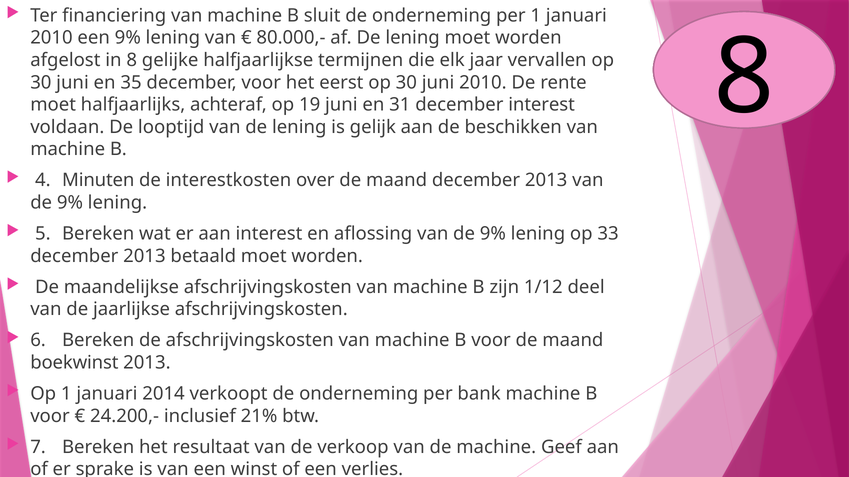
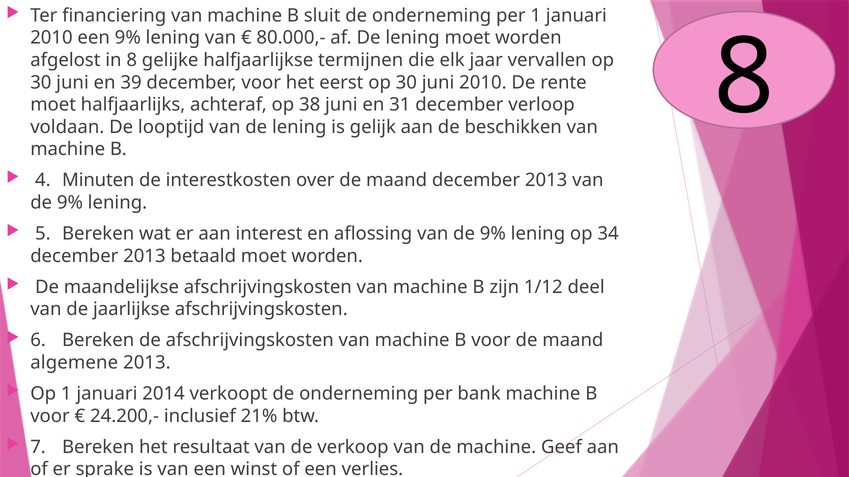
35: 35 -> 39 (131, 82)
19: 19 -> 38 (310, 105)
december interest: interest -> verloop (542, 105)
33: 33 -> 34 (608, 234)
boekwinst: boekwinst -> algemene (74, 363)
